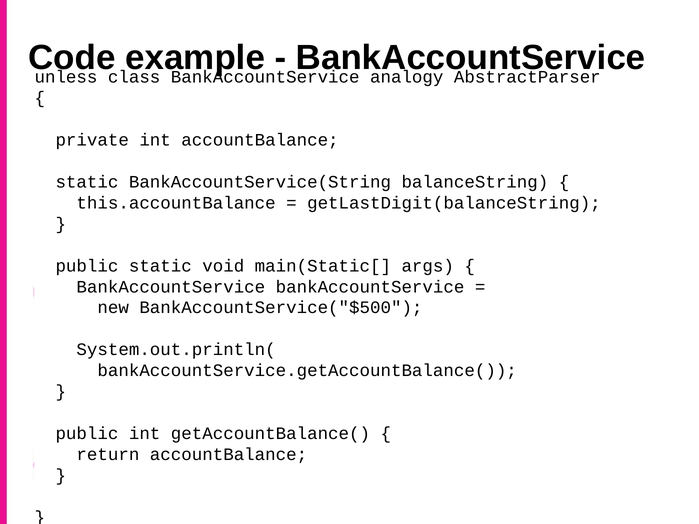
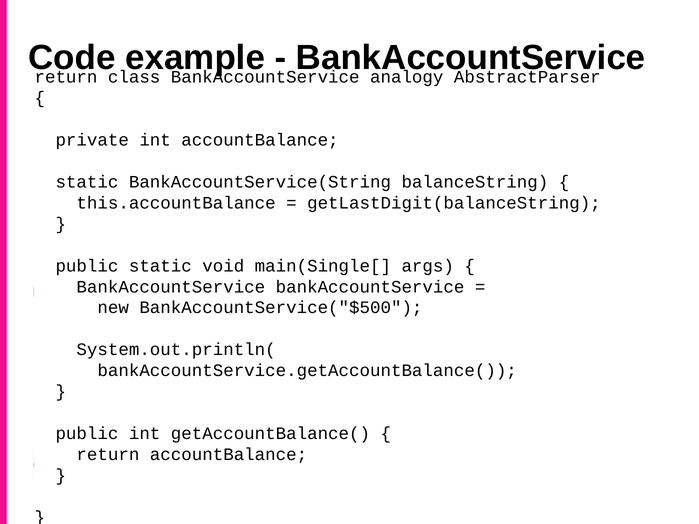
unless: unless -> return (66, 77)
main(Static[: main(Static[ -> main(Single[ (323, 266)
